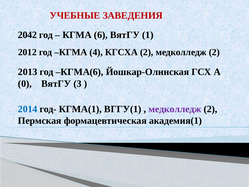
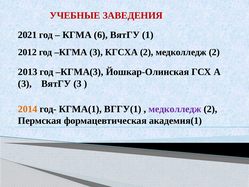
2042: 2042 -> 2021 (27, 35)
КГМА 4: 4 -> 3 (96, 52)
КГМА(6: КГМА(6 -> КГМА(3 (80, 72)
0: 0 -> 3 (25, 84)
2014 colour: blue -> orange (28, 109)
